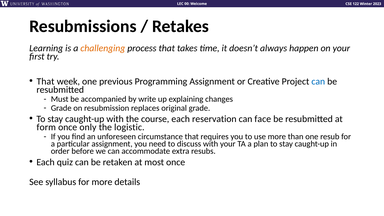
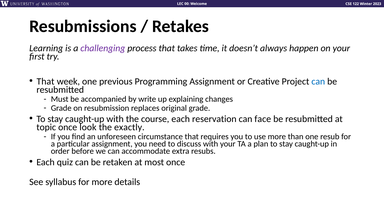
challenging colour: orange -> purple (103, 48)
form: form -> topic (46, 127)
only: only -> look (88, 127)
logistic: logistic -> exactly (129, 127)
